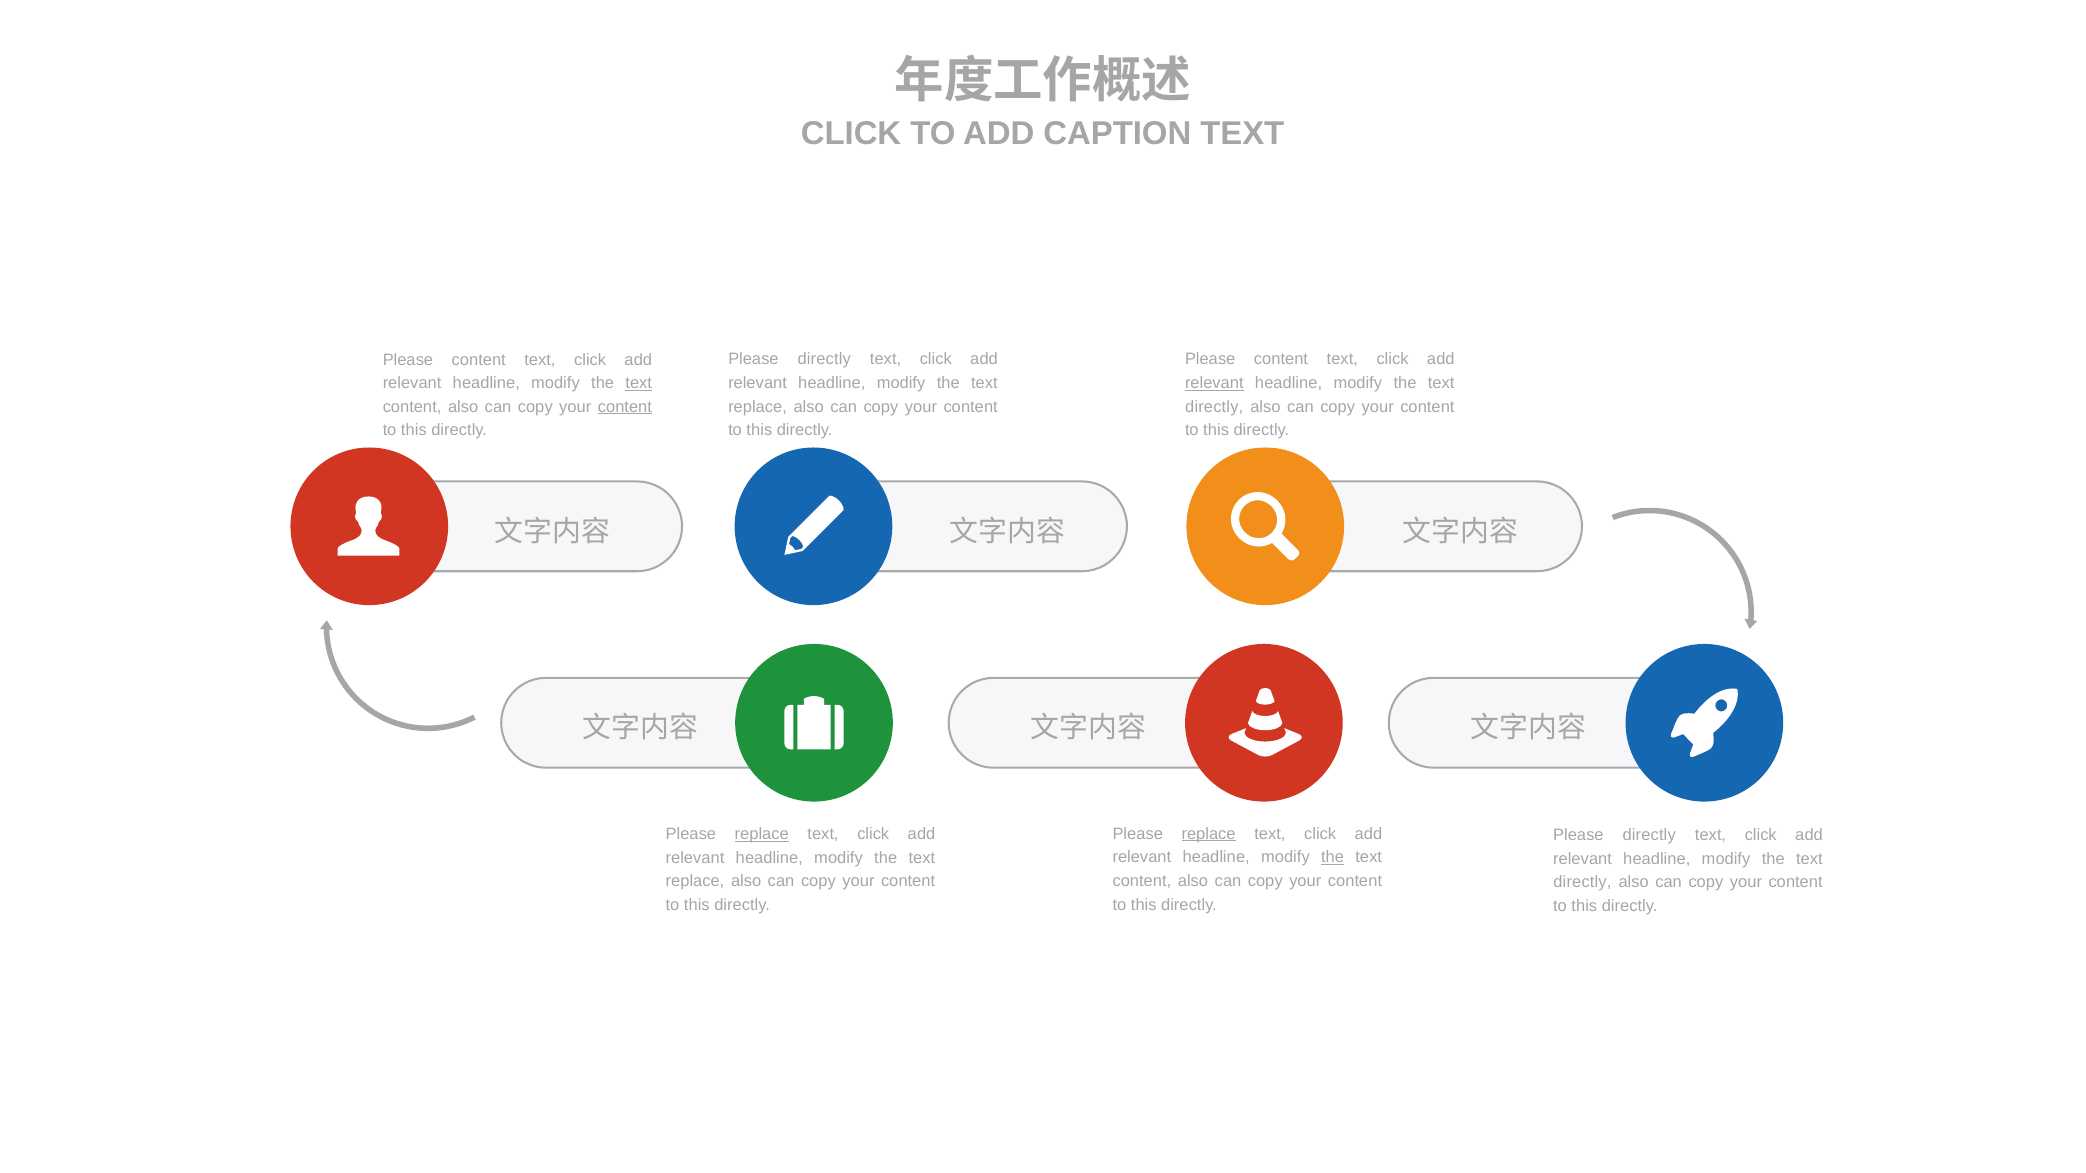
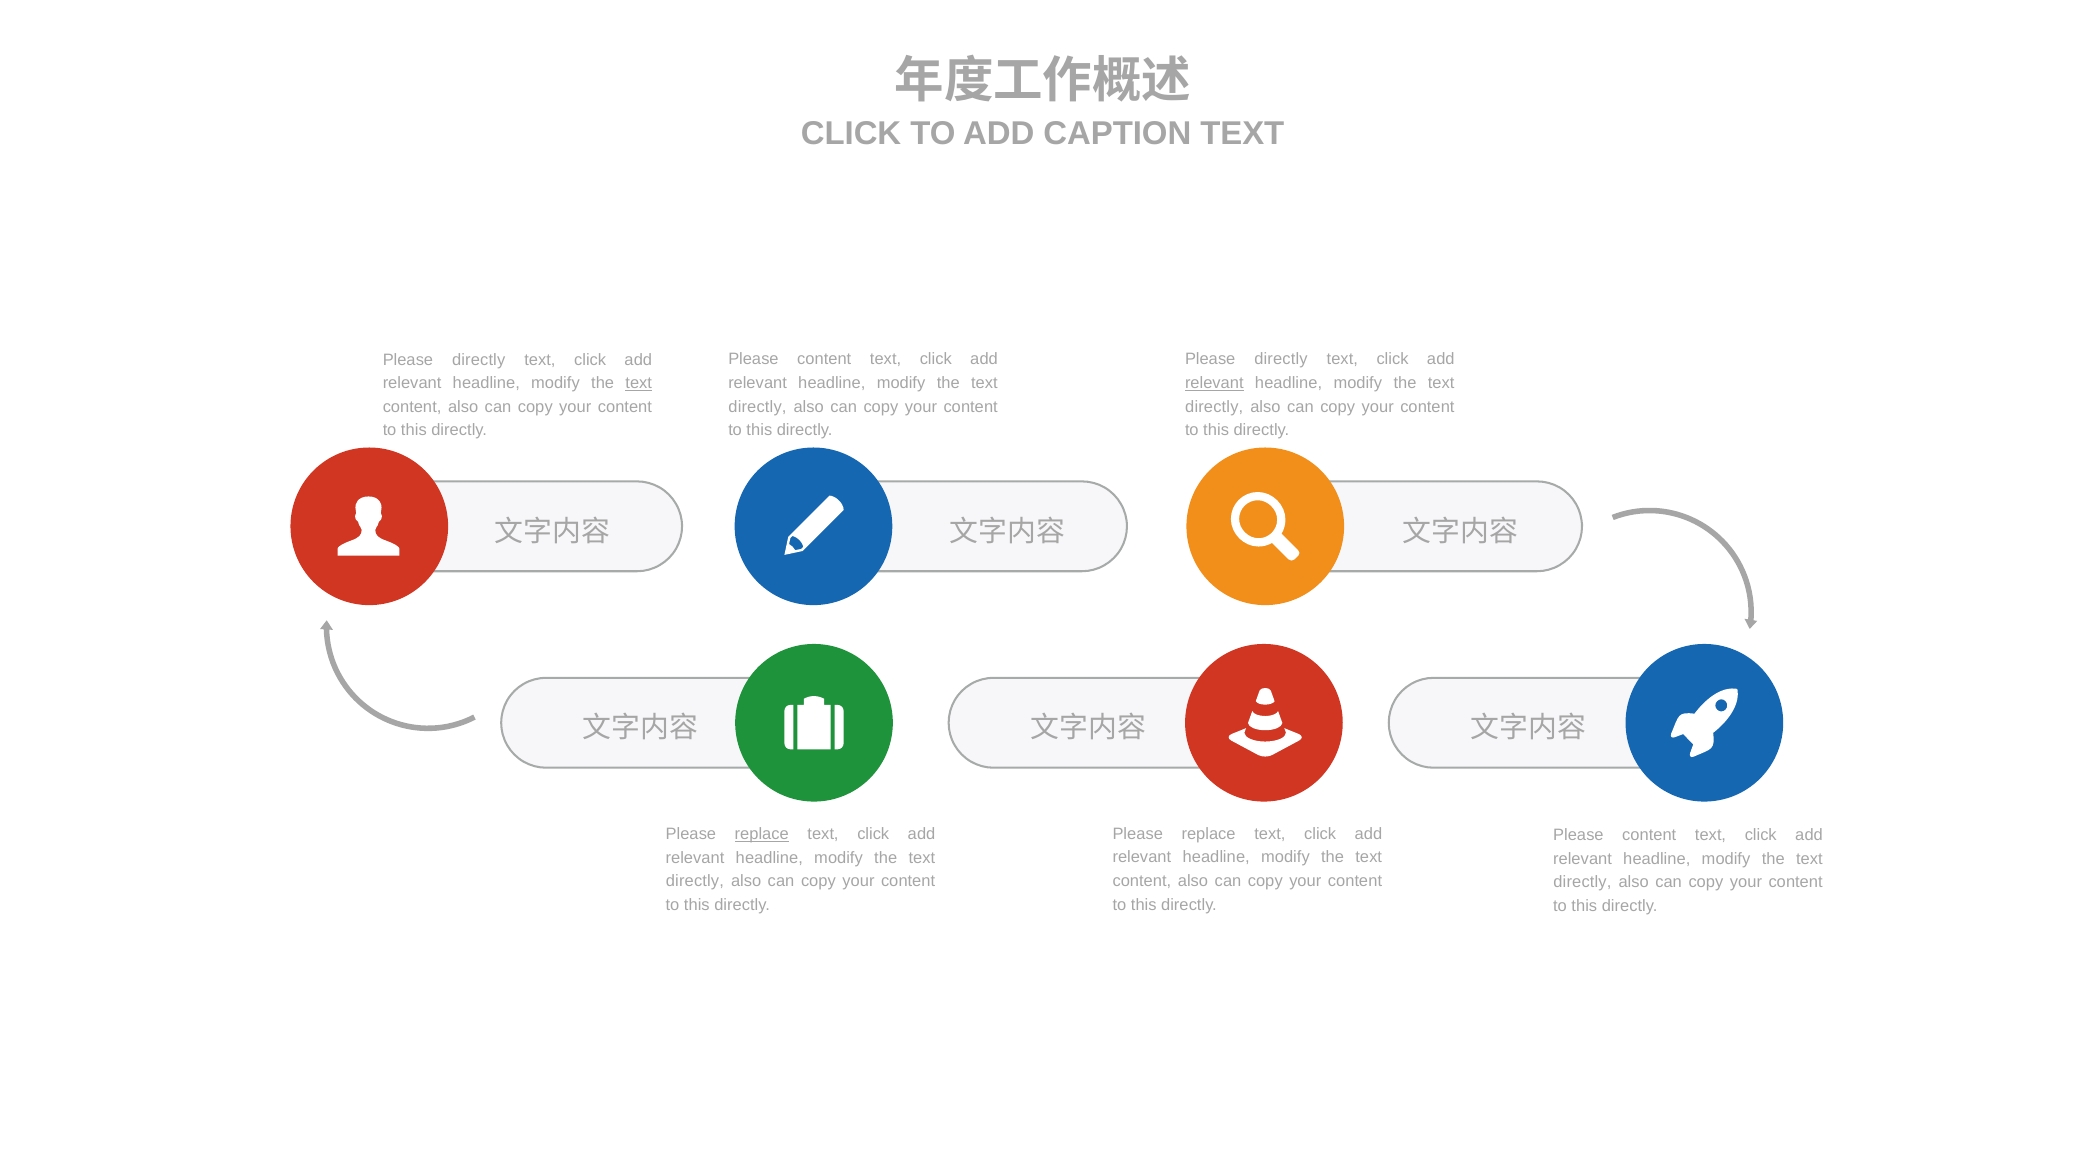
directly: directly -> content (824, 360)
content: content -> directly (1281, 360)
content: content -> directly (479, 360)
replace: replace -> directly (757, 407)
content underline: present -> none (625, 407)
replace underline: present -> none (1209, 834)
directly: directly -> content (1649, 835)
the underline: present -> none (1333, 858)
replace: replace -> directly (695, 882)
